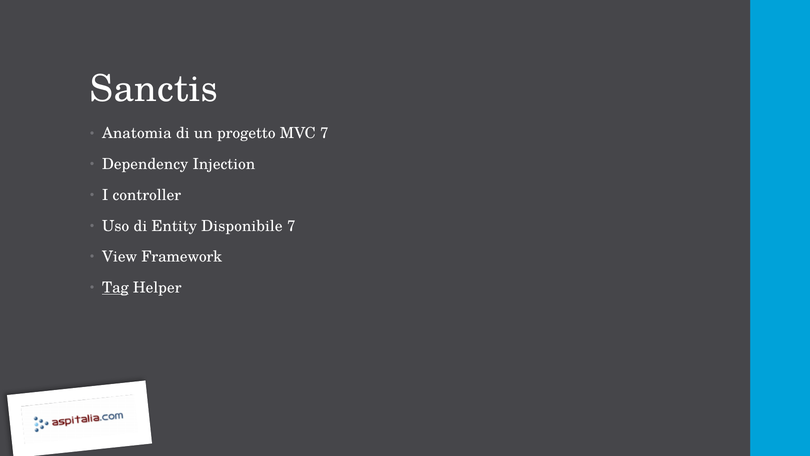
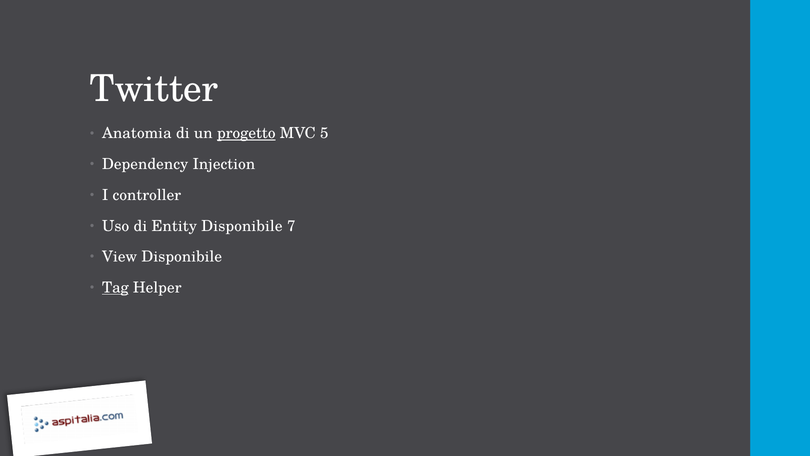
Sanctis: Sanctis -> Twitter (154, 89)
progetto underline: none -> present (246, 133)
MVC 7: 7 -> 5 (324, 133)
View Framework: Framework -> Disponibile (182, 257)
